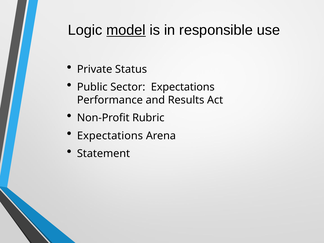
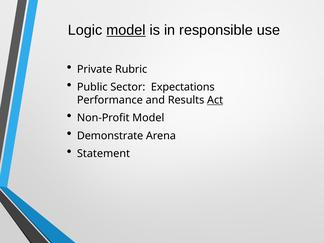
Status: Status -> Rubric (131, 69)
Act underline: none -> present (215, 100)
Non-Profit Rubric: Rubric -> Model (148, 118)
Expectations: Expectations -> Demonstrate (110, 136)
